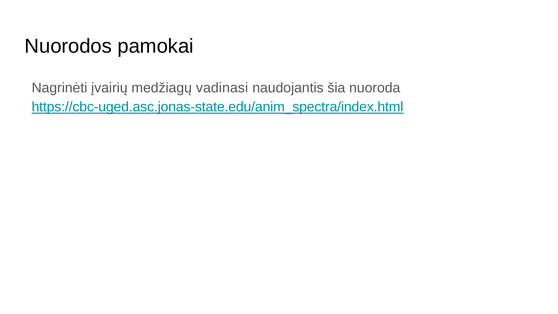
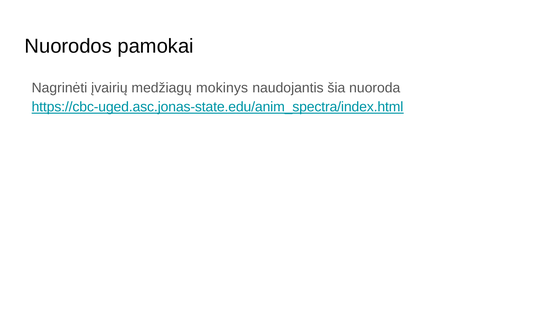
vadinasi: vadinasi -> mokinys (222, 88)
